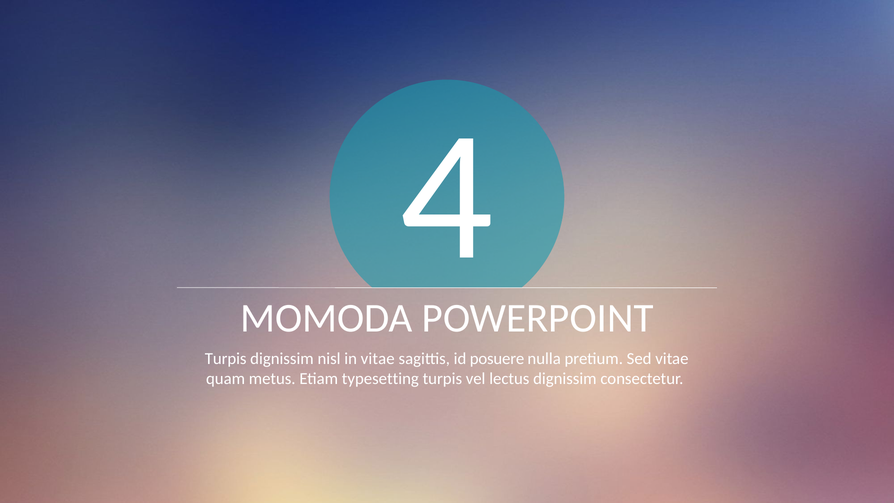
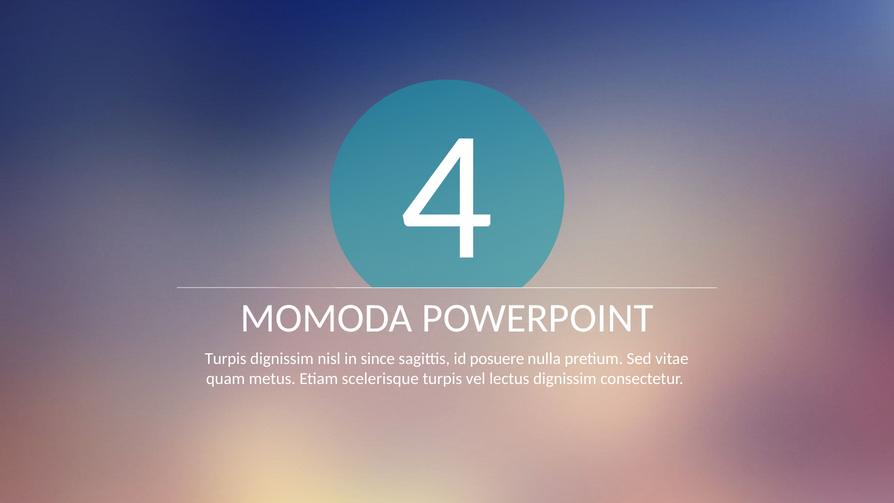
in vitae: vitae -> since (378, 358)
typesetting: typesetting -> scelerisque (380, 379)
